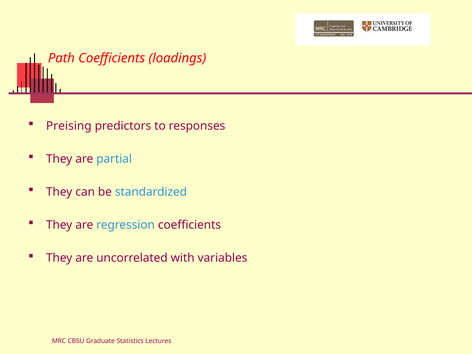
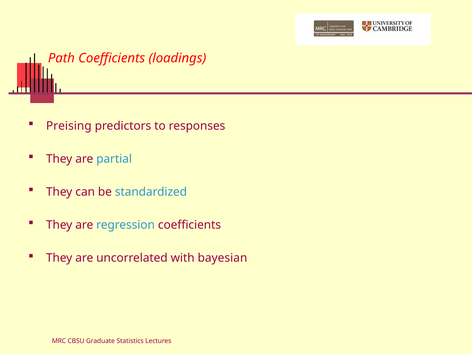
variables: variables -> bayesian (222, 258)
